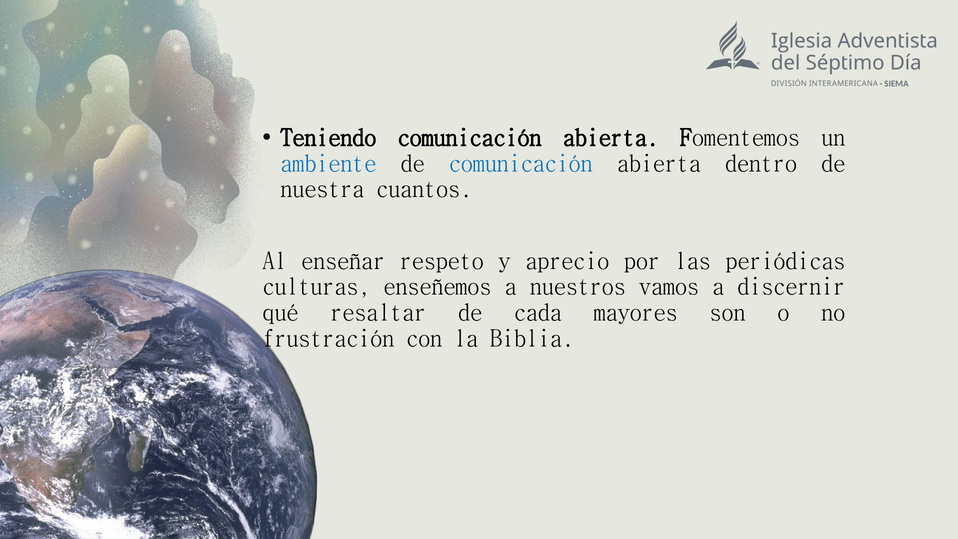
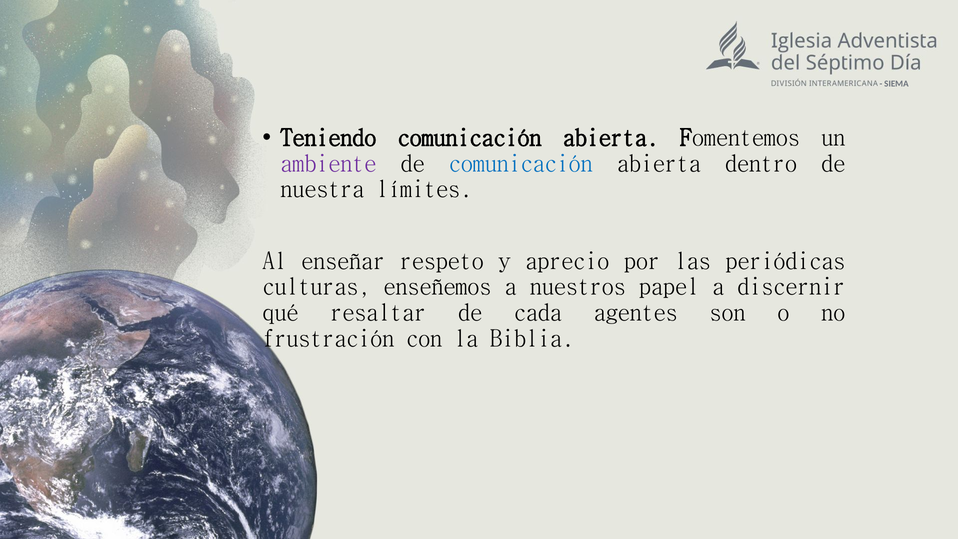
ambiente colour: blue -> purple (328, 164)
cuantos: cuantos -> límites (424, 189)
vamos: vamos -> papel (669, 287)
mayores: mayores -> agentes (636, 313)
